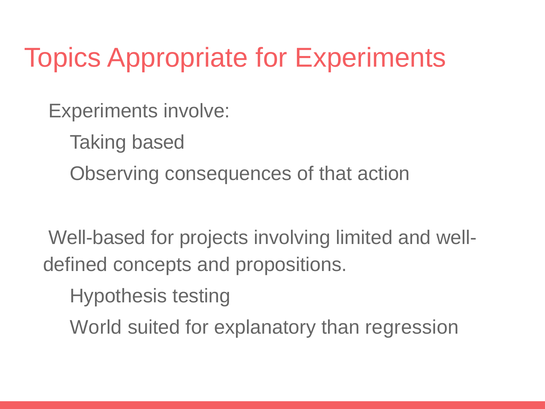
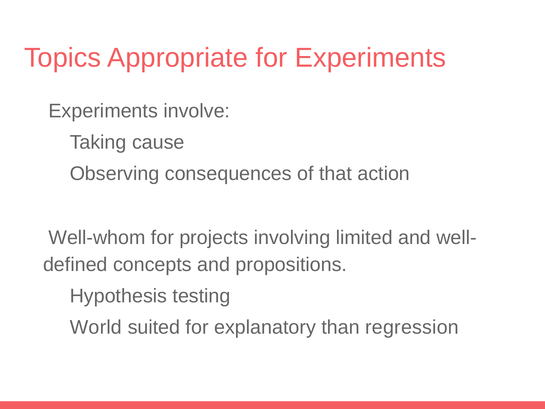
based: based -> cause (158, 142)
Well-based: Well-based -> Well-whom (97, 237)
